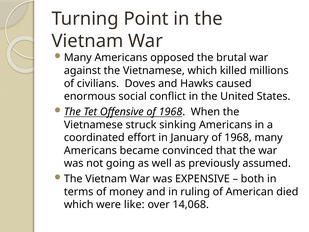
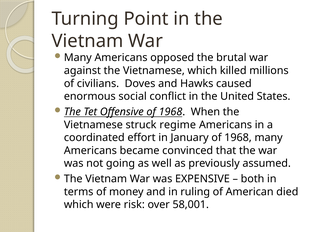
sinking: sinking -> regime (178, 125)
like: like -> risk (134, 204)
14,068: 14,068 -> 58,001 (191, 204)
